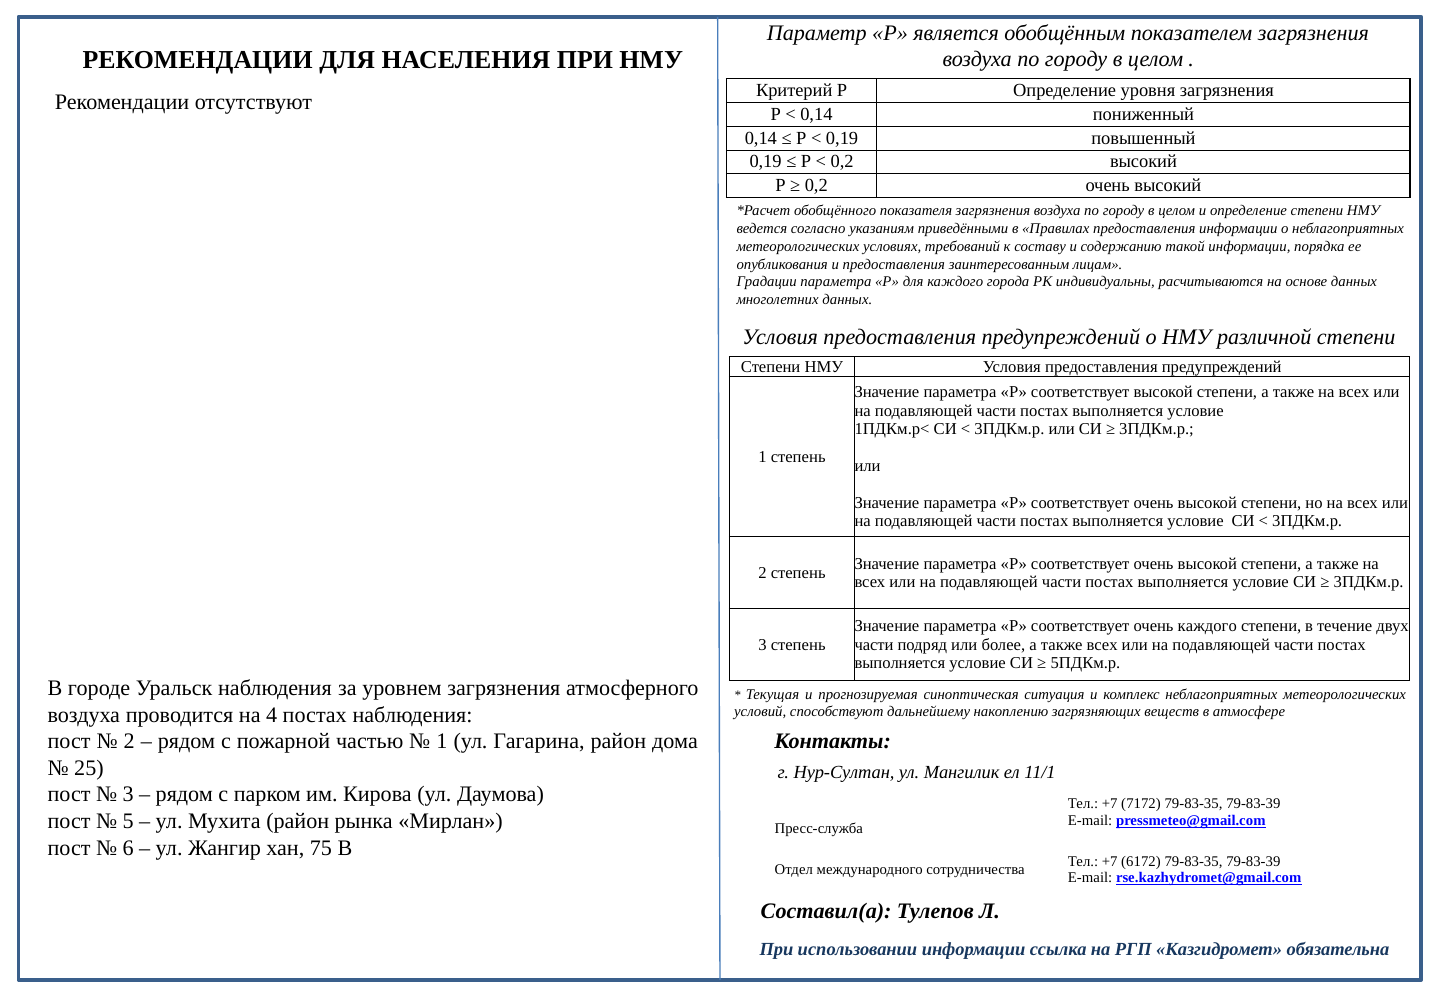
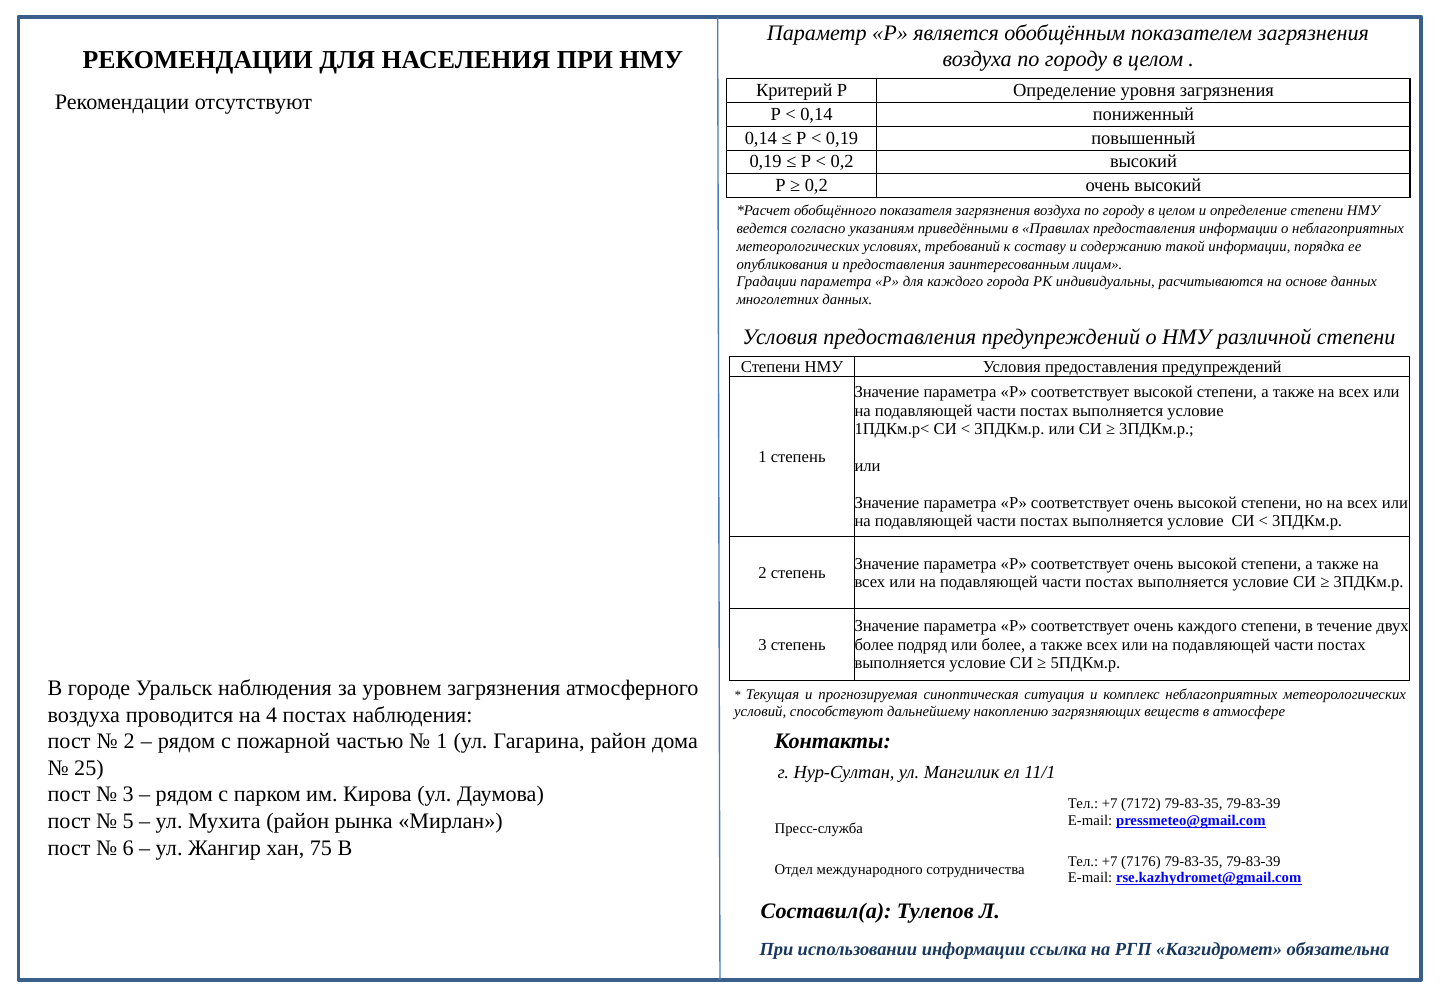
части: части -> более (874, 645)
6172: 6172 -> 7176 (1141, 862)
